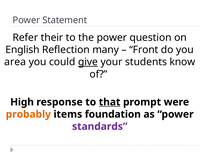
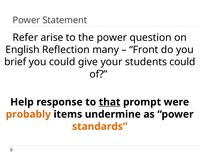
their: their -> arise (52, 38)
area: area -> brief (15, 62)
give underline: present -> none (88, 62)
students know: know -> could (182, 62)
High: High -> Help (22, 102)
foundation: foundation -> undermine (113, 115)
standards colour: purple -> orange (100, 127)
